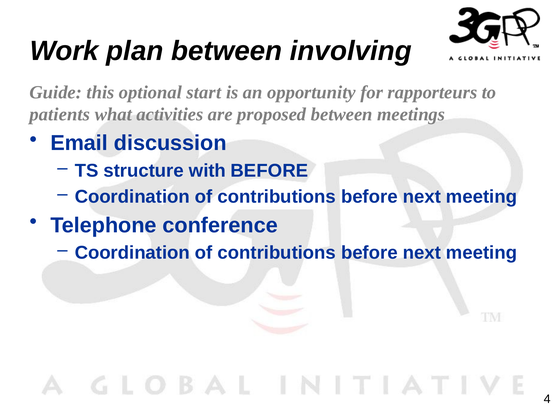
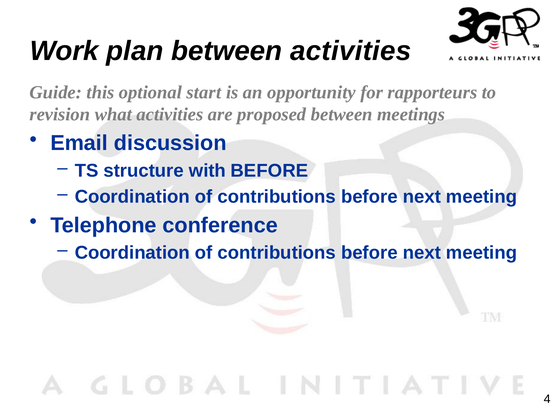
between involving: involving -> activities (351, 51)
patients: patients -> revision (60, 114)
